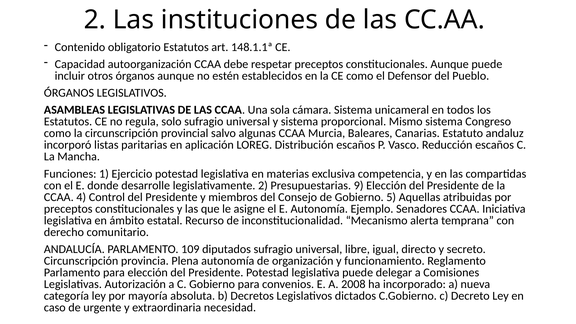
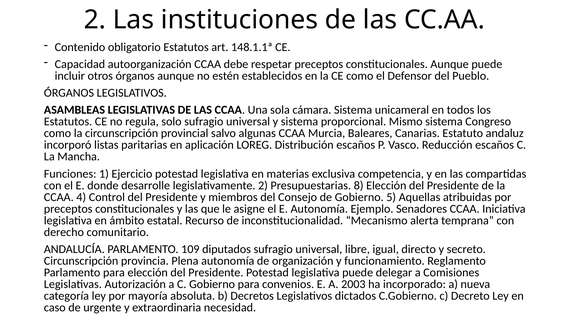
9: 9 -> 8 (359, 185)
2008: 2008 -> 2003 (353, 284)
